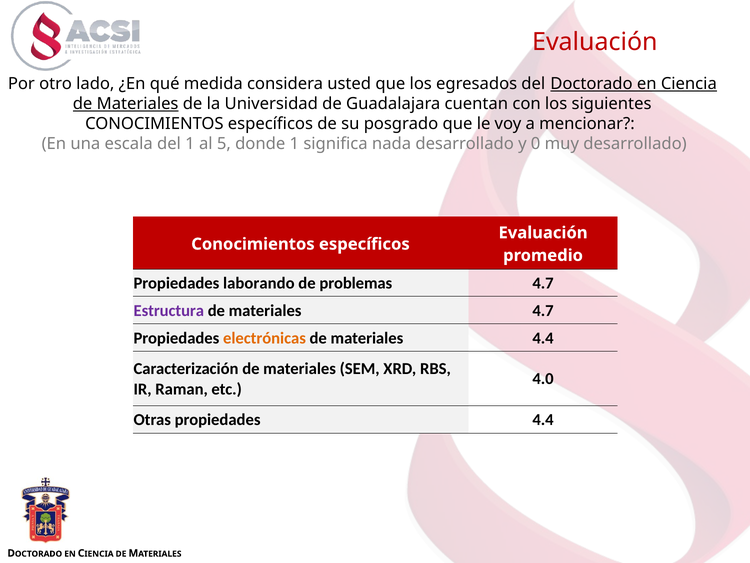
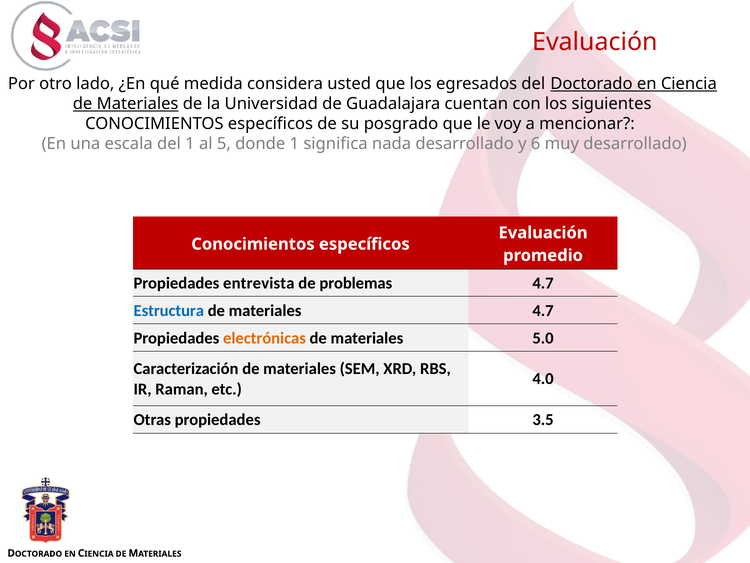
0: 0 -> 6 (536, 143)
laborando: laborando -> entrevista (259, 283)
Estructura colour: purple -> blue (169, 310)
materiales 4.4: 4.4 -> 5.0 (543, 338)
propiedades 4.4: 4.4 -> 3.5 (543, 420)
